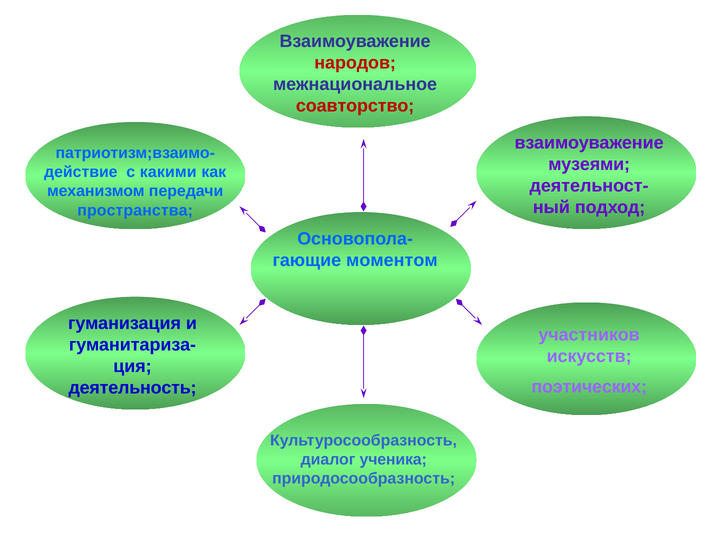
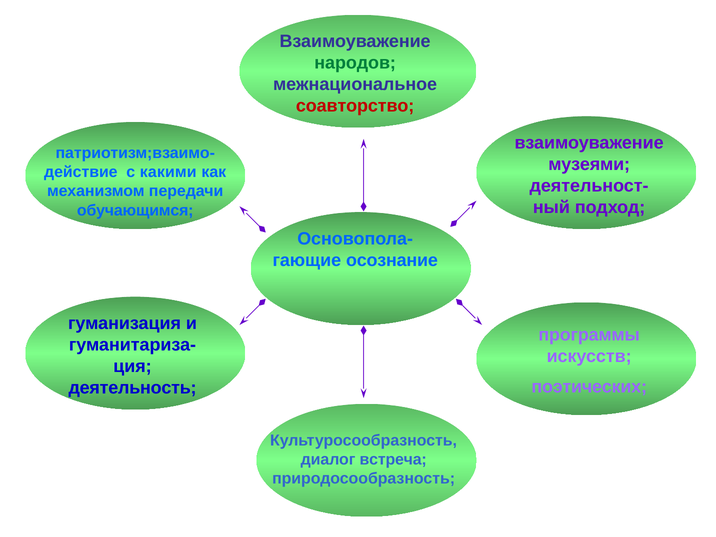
народов colour: red -> green (355, 63)
пространства: пространства -> обучающимся (135, 210)
моментом: моментом -> осознание (392, 260)
участников: участников -> программы (589, 335)
ученика: ученика -> встреча (393, 460)
